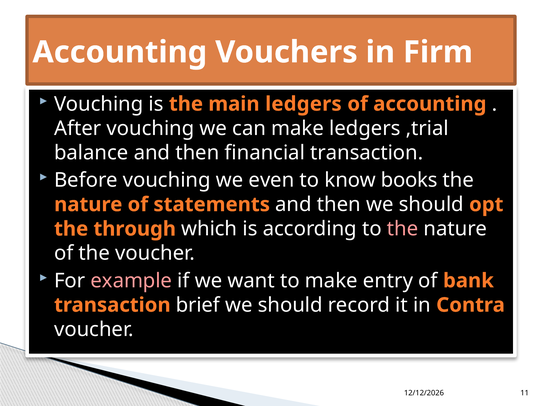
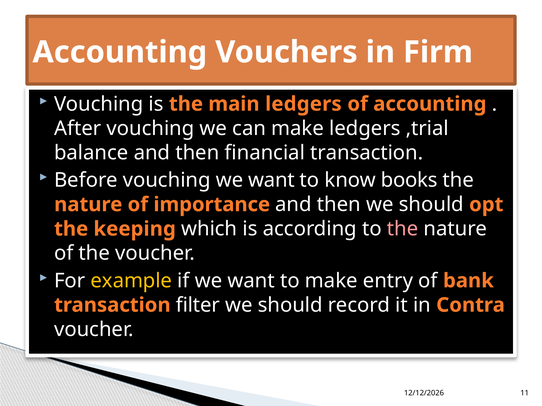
vouching we even: even -> want (272, 180)
statements: statements -> importance (212, 205)
through: through -> keeping (135, 229)
example colour: pink -> yellow (131, 281)
brief: brief -> filter (198, 305)
